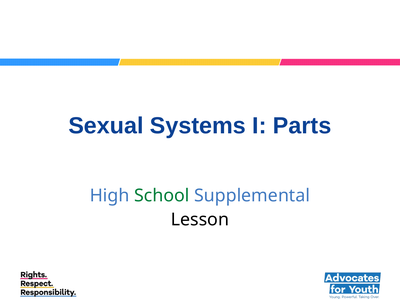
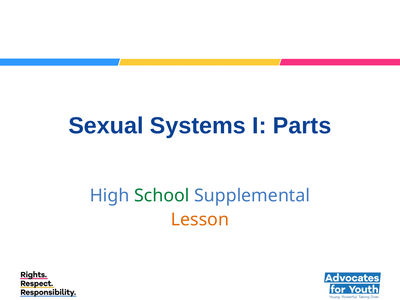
Lesson colour: black -> orange (200, 220)
